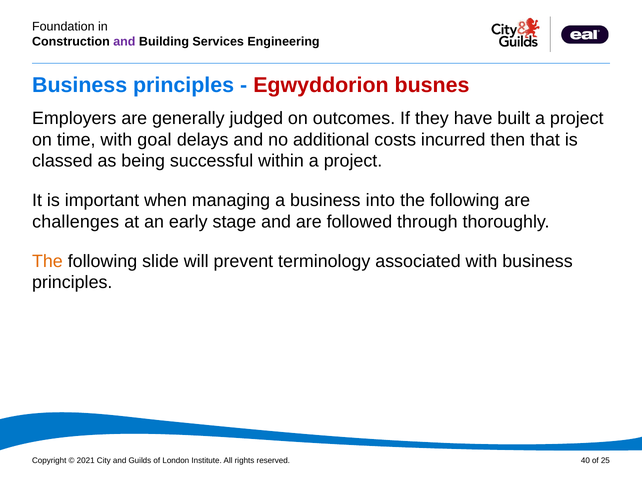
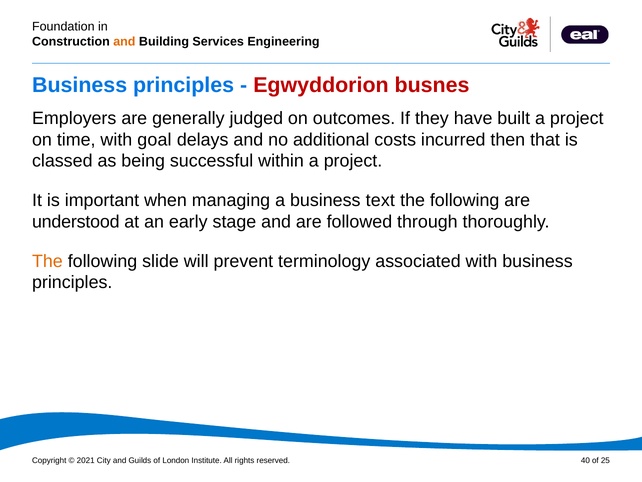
and colour: purple -> orange (124, 42)
into: into -> text (380, 200)
challenges: challenges -> understood (76, 222)
